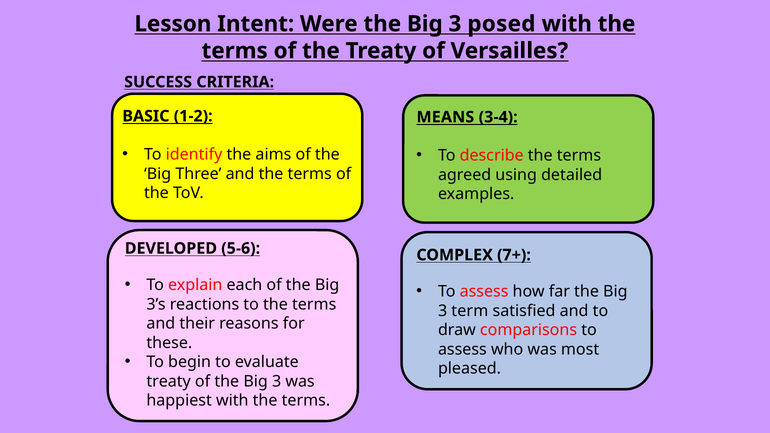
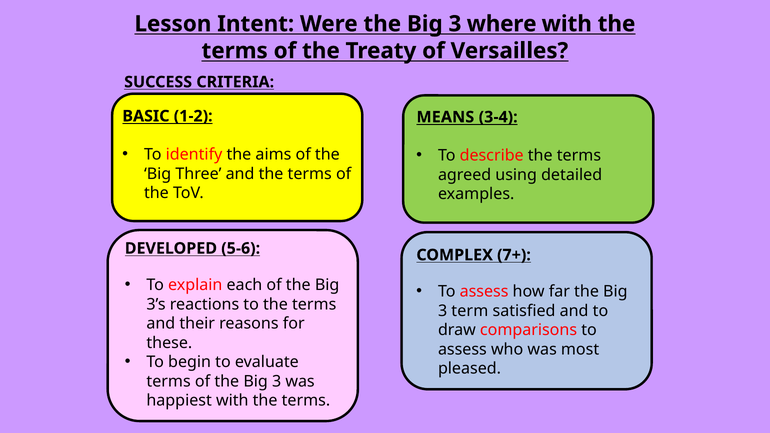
posed: posed -> where (502, 24)
treaty: treaty -> terms (169, 381)
